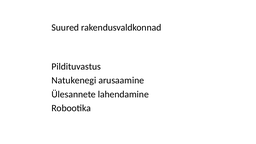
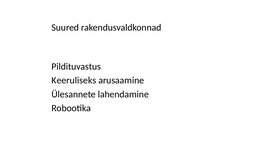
Natukenegi: Natukenegi -> Keeruliseks (74, 80)
